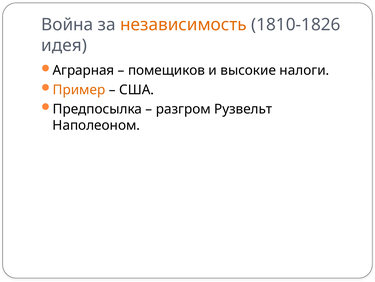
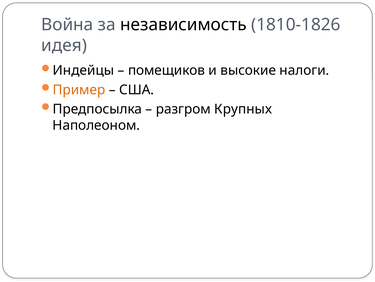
независимость colour: orange -> black (183, 25)
Аграрная: Аграрная -> Индейцы (83, 70)
Рузвельт: Рузвельт -> Крупных (243, 109)
